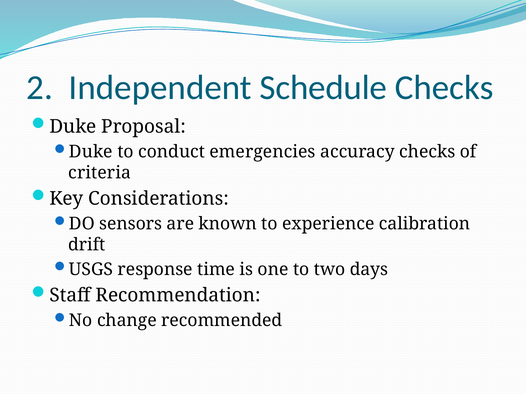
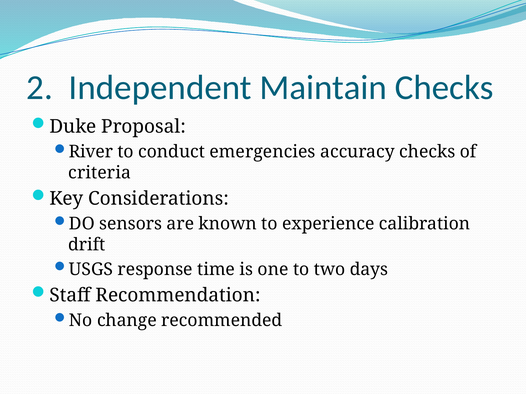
Schedule: Schedule -> Maintain (323, 88)
Duke: Duke -> River (91, 152)
